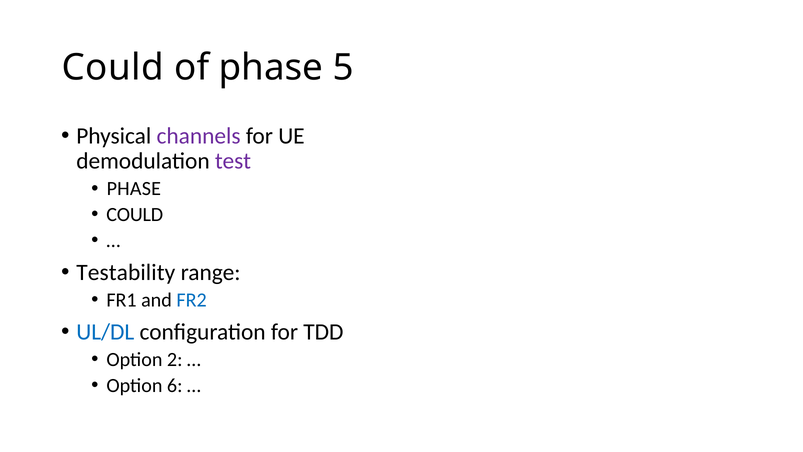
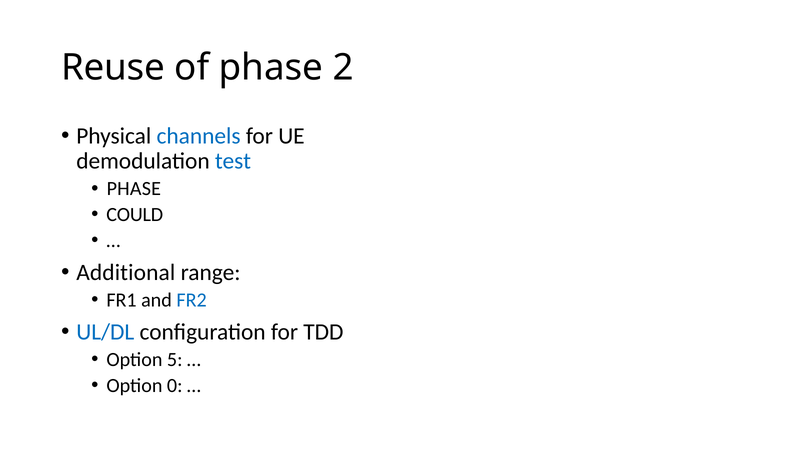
Could: Could -> Reuse (113, 67)
5: 5 -> 2 (343, 67)
channels colour: purple -> blue (199, 136)
test colour: purple -> blue (233, 161)
Testability: Testability -> Additional (126, 272)
2: 2 -> 5 (175, 359)
6: 6 -> 0 (175, 385)
